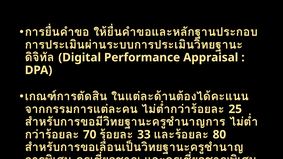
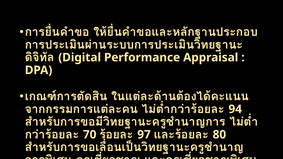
25: 25 -> 94 (235, 109)
33: 33 -> 97 (144, 135)
